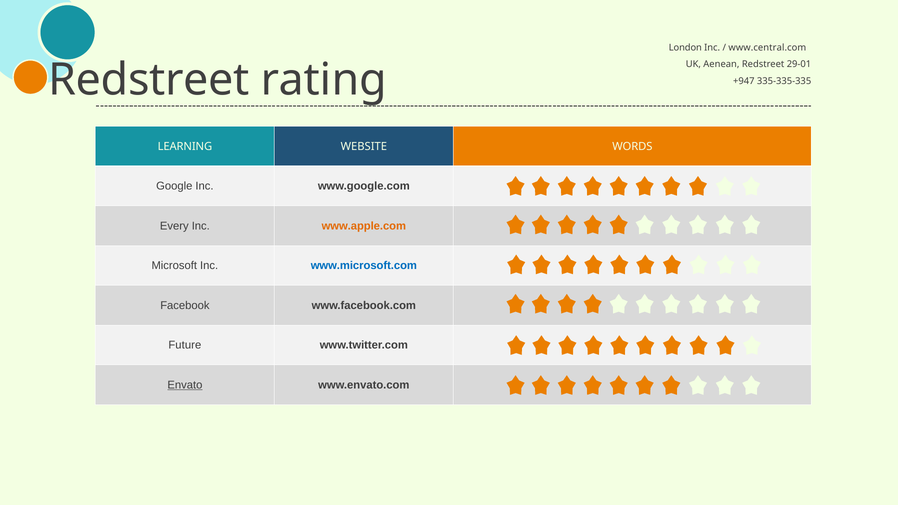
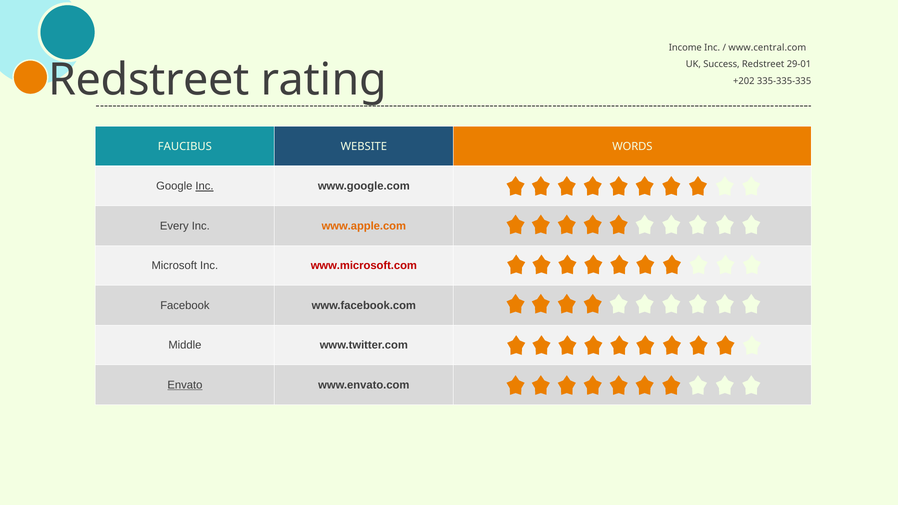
London: London -> Income (685, 47)
Aenean: Aenean -> Success (721, 64)
+947: +947 -> +202 (744, 81)
LEARNING: LEARNING -> FAUCIBUS (185, 147)
Inc underline: none -> present (205, 186)
www.microsoft.com colour: blue -> red (364, 266)
Future: Future -> Middle (185, 345)
